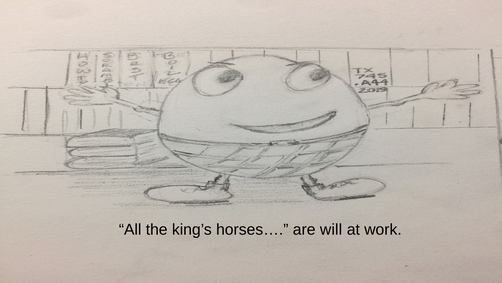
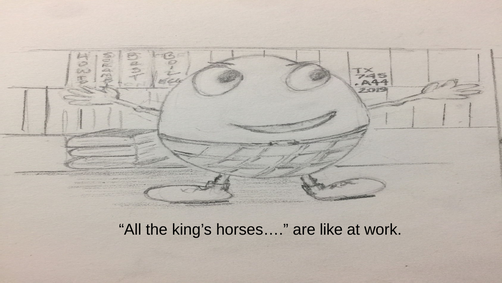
will: will -> like (331, 229)
